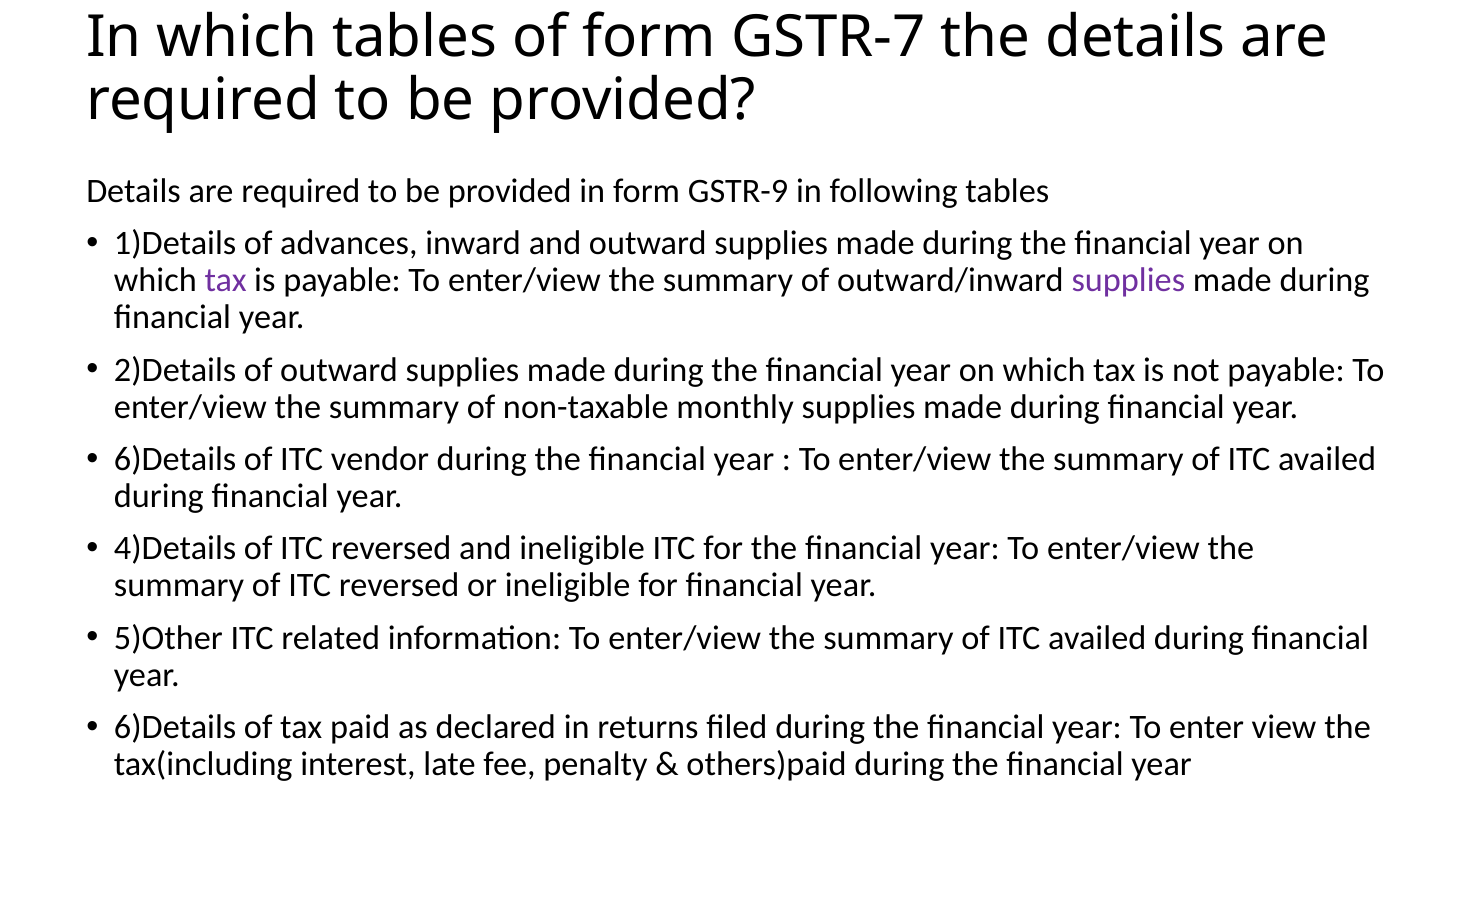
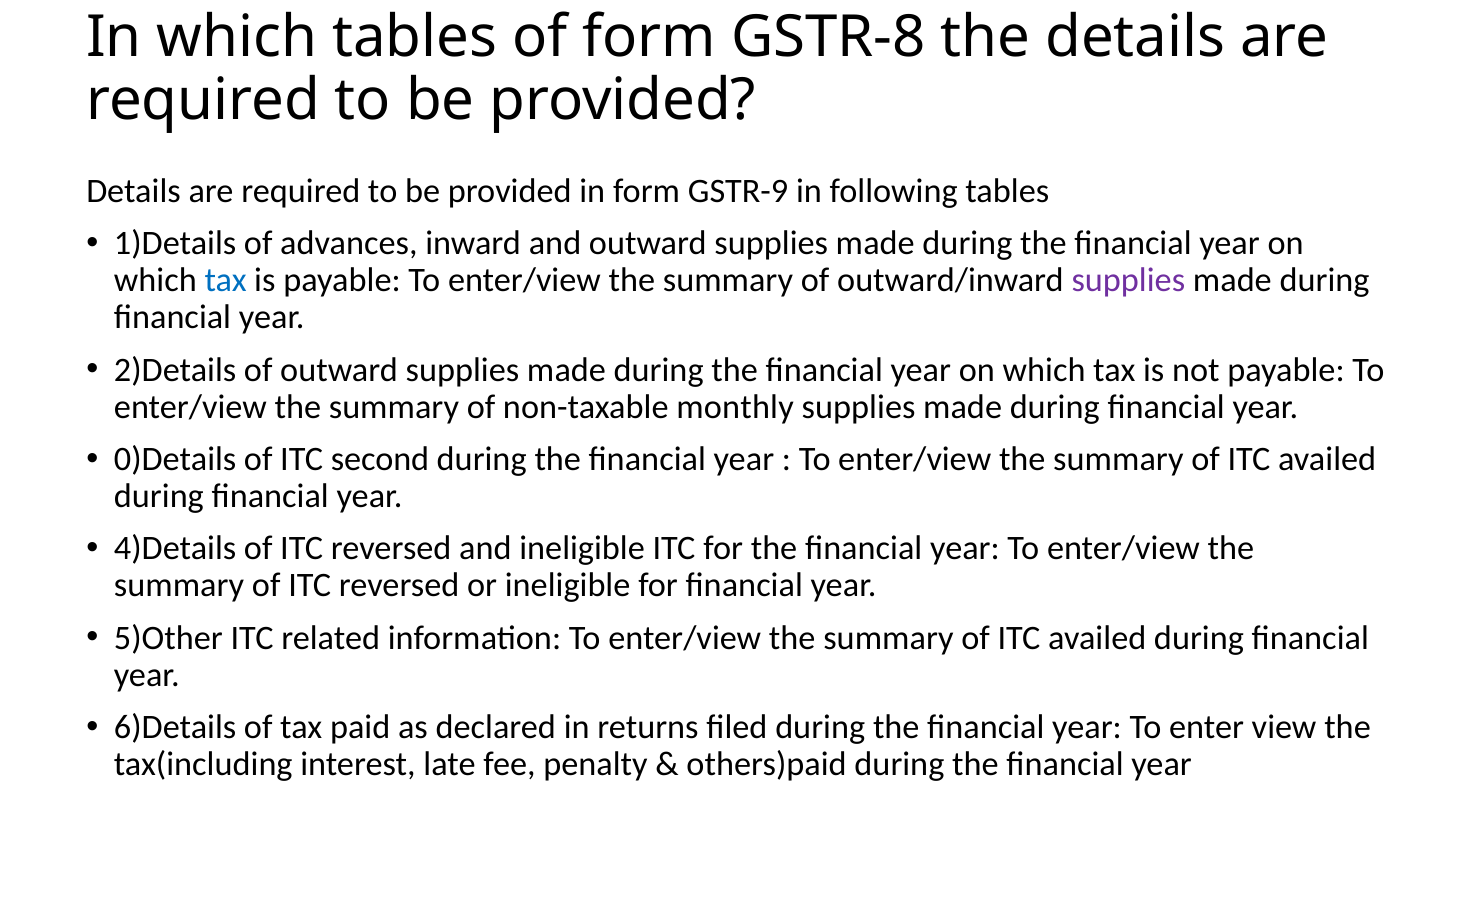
GSTR-7: GSTR-7 -> GSTR-8 (828, 38)
tax colour: purple -> blue (226, 281)
6)Details: 6)Details -> 0)Details (175, 460)
vendor: vendor -> second (380, 460)
